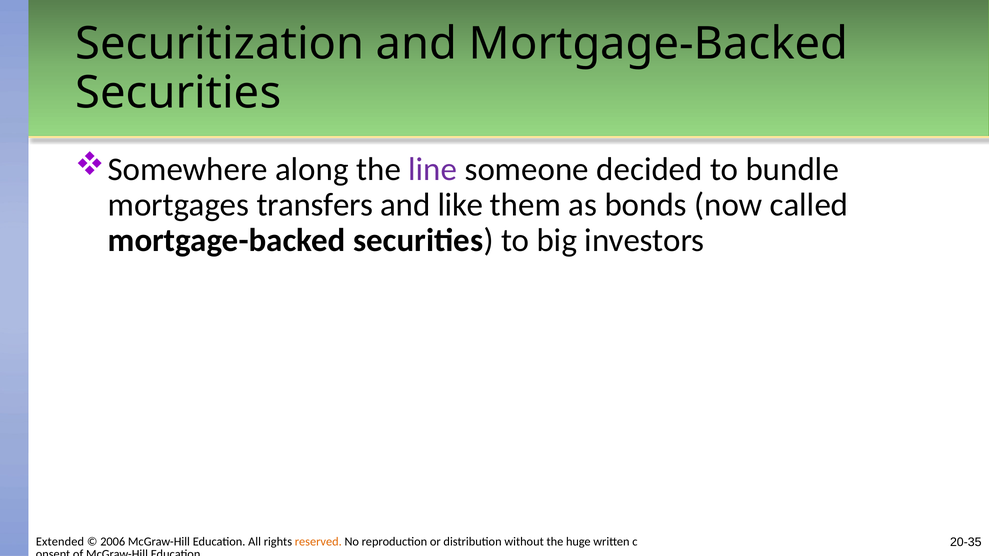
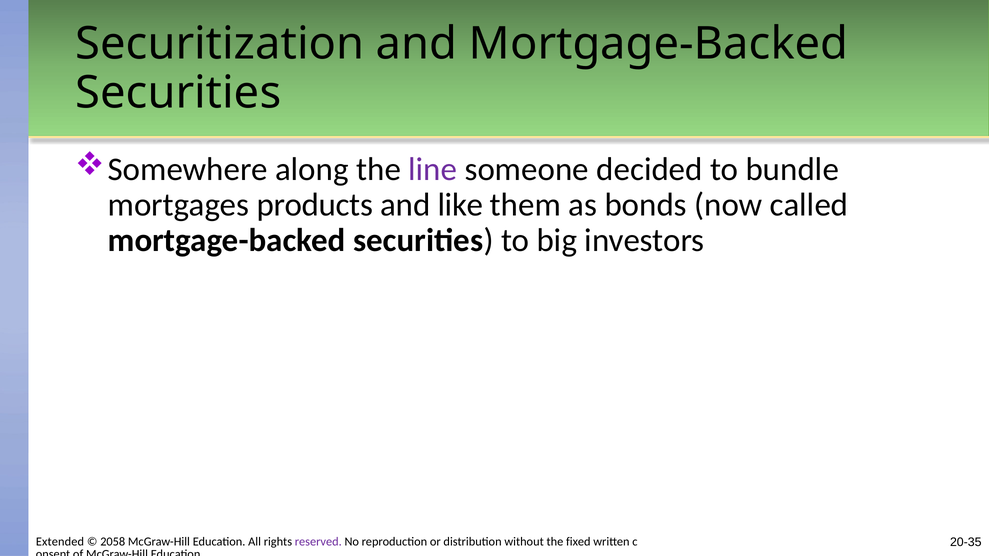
transfers: transfers -> products (315, 205)
2006: 2006 -> 2058 (113, 542)
reserved colour: orange -> purple (318, 542)
huge: huge -> fixed (578, 542)
